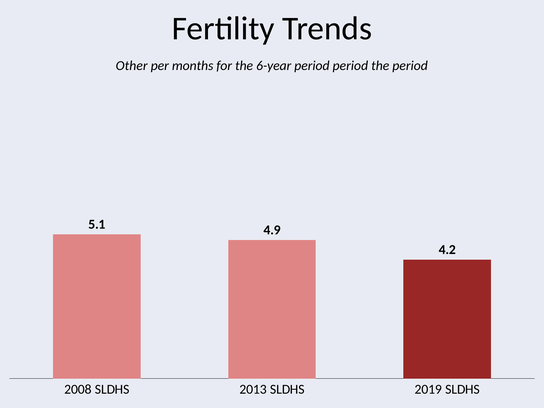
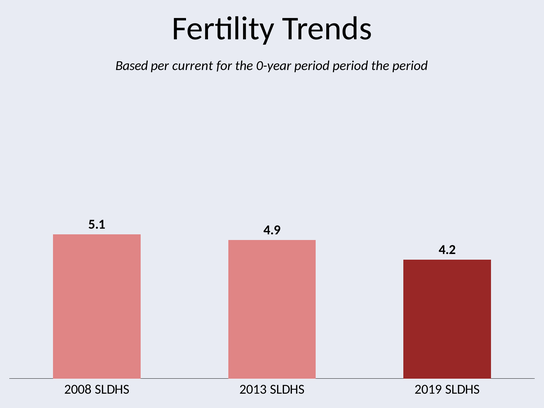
Other: Other -> Based (132, 66)
months: months -> current (193, 66)
6-year: 6-year -> 0-year (274, 66)
